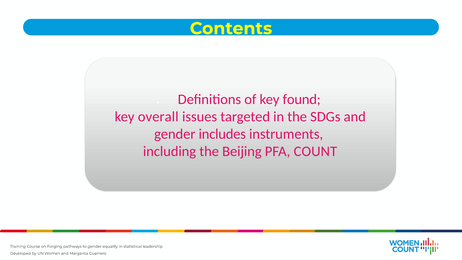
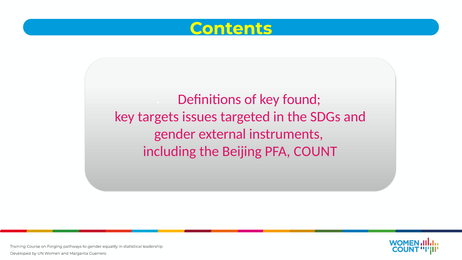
overall: overall -> targets (158, 117)
includes: includes -> external (222, 134)
